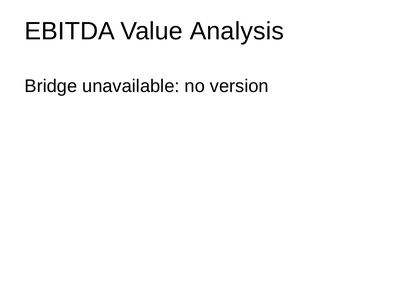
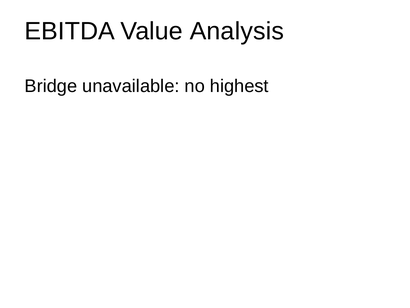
version: version -> highest (239, 86)
